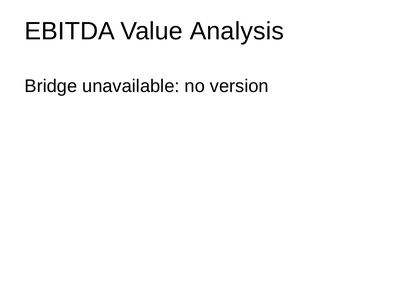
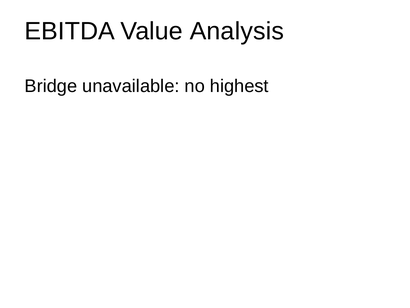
version: version -> highest (239, 86)
